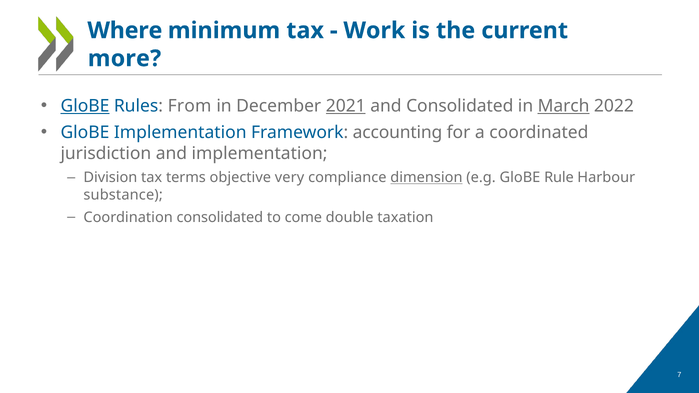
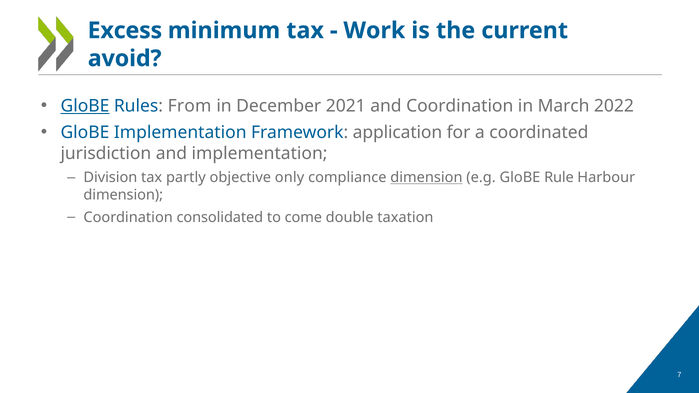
Where: Where -> Excess (125, 31)
more: more -> avoid (125, 59)
2021 underline: present -> none (346, 106)
and Consolidated: Consolidated -> Coordination (460, 106)
March underline: present -> none (564, 106)
accounting: accounting -> application (397, 133)
terms: terms -> partly (186, 178)
very: very -> only (290, 178)
substance: substance -> dimension (123, 195)
